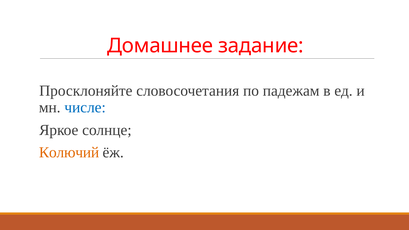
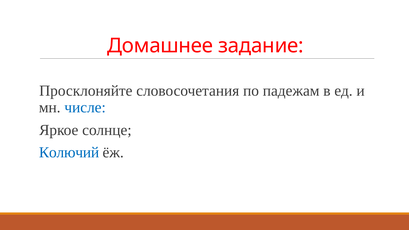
Колючий colour: orange -> blue (69, 153)
